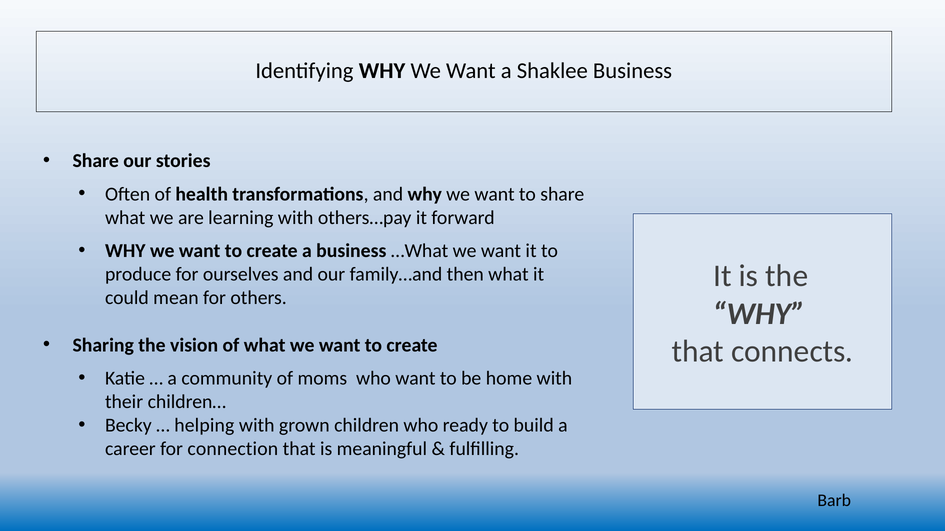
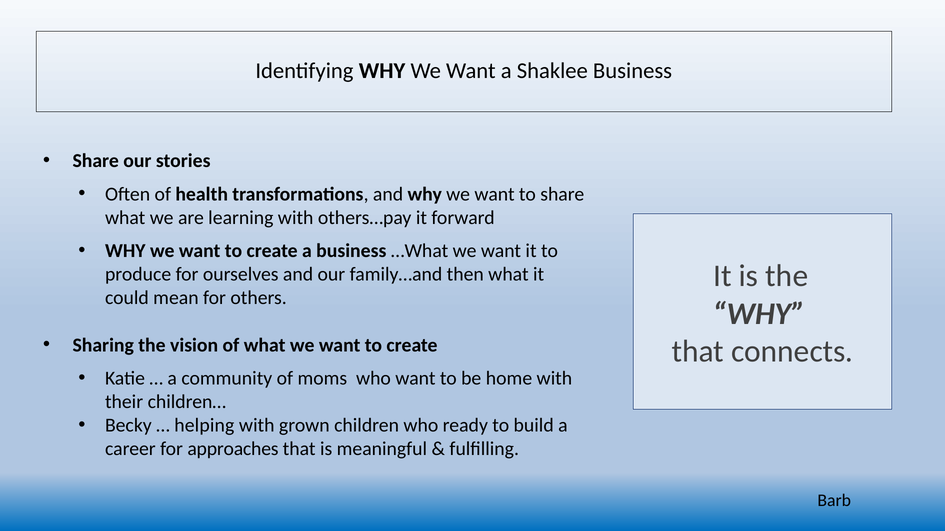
connection: connection -> approaches (233, 449)
